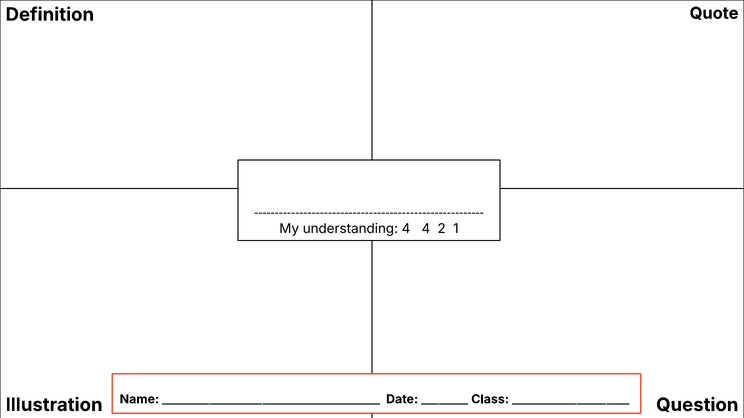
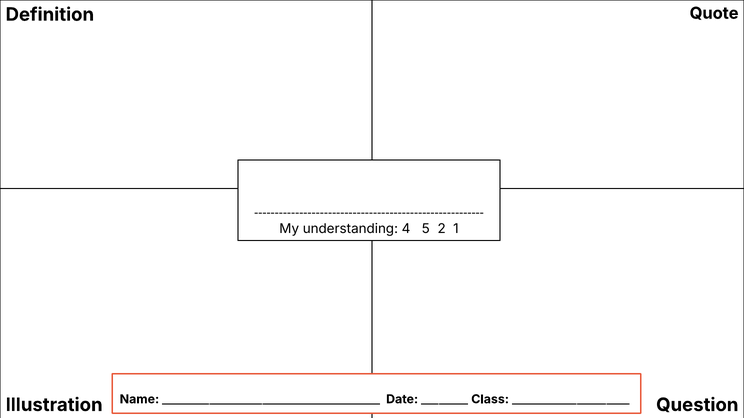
4 4: 4 -> 5 (426, 229)
